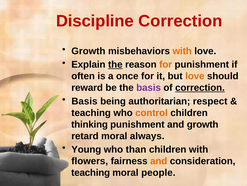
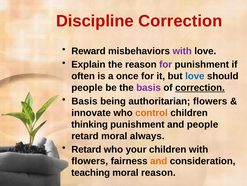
Growth: Growth -> Reward (88, 51)
with colour: orange -> purple (182, 51)
the underline: present -> none (115, 64)
for colour: orange -> purple (166, 64)
love colour: orange -> blue (195, 76)
reward: reward -> people (87, 87)
authoritarian respect: respect -> flowers (210, 101)
teaching: teaching -> innovate (91, 112)
and growth: growth -> people (203, 124)
Young: Young -> Retard (86, 149)
than: than -> your (136, 149)
moral people: people -> reason (158, 172)
